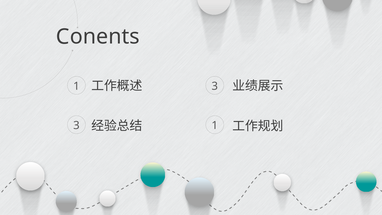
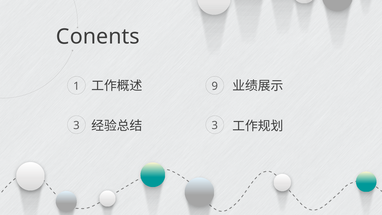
3: 3 -> 9 (215, 86)
1: 1 -> 3 (215, 125)
